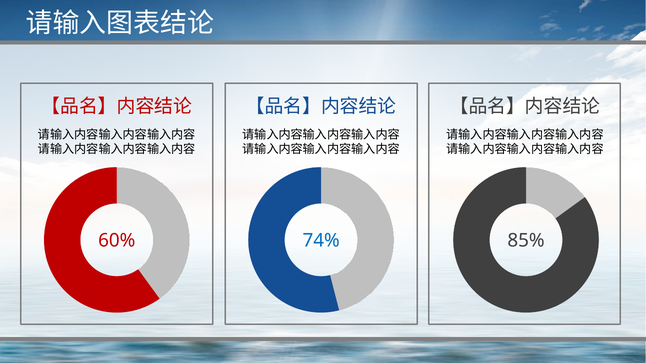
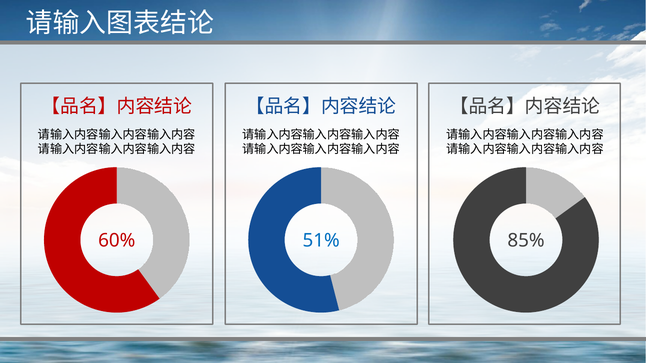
74%: 74% -> 51% (321, 241)
